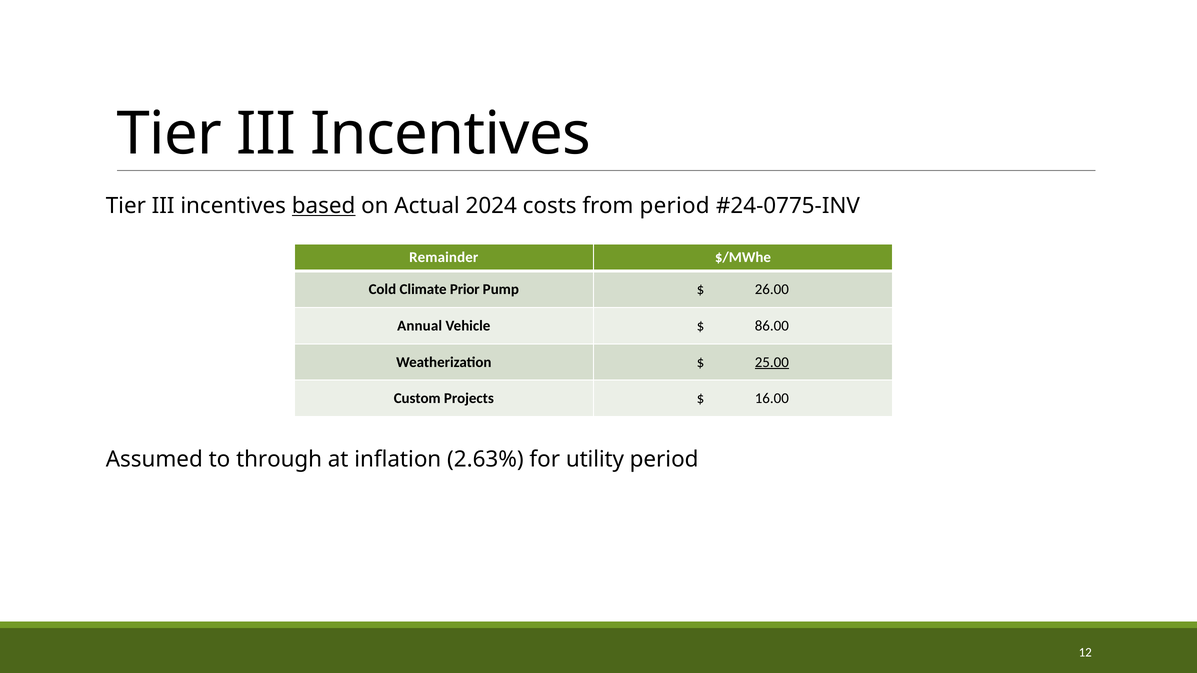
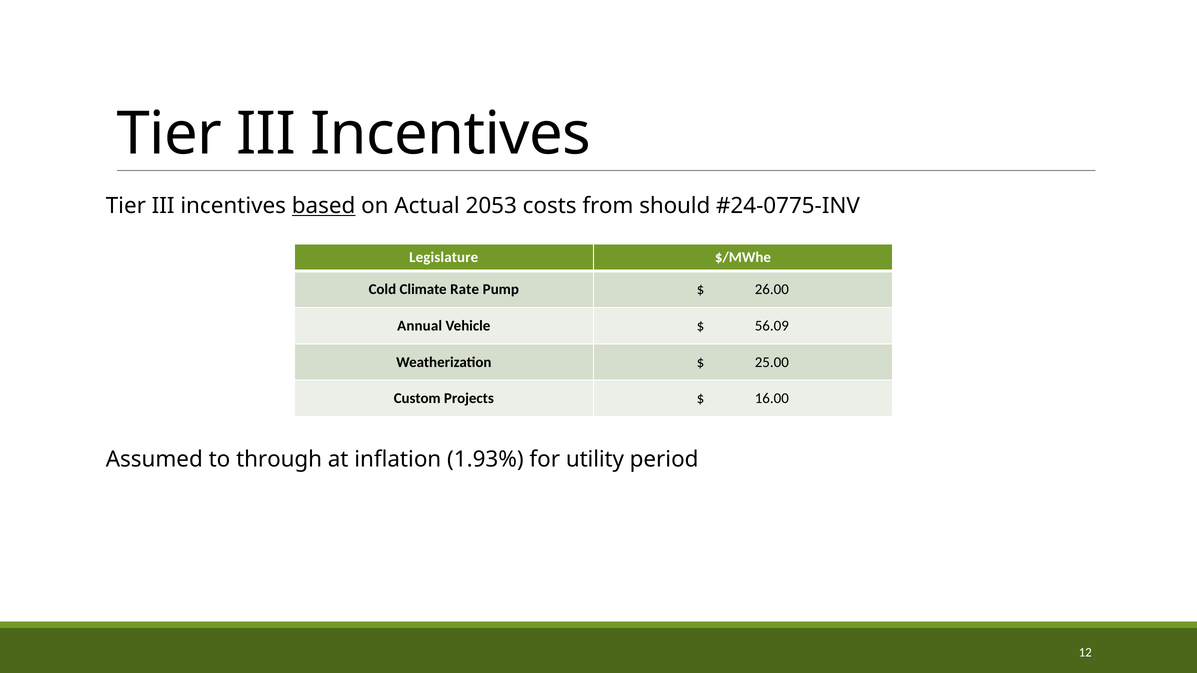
2024: 2024 -> 2053 (491, 206)
from period: period -> should (675, 206)
Remainder: Remainder -> Legislature (444, 258)
Prior: Prior -> Rate (465, 290)
86.00: 86.00 -> 56.09 (772, 326)
25.00 underline: present -> none (772, 362)
2.63%: 2.63% -> 1.93% (485, 460)
